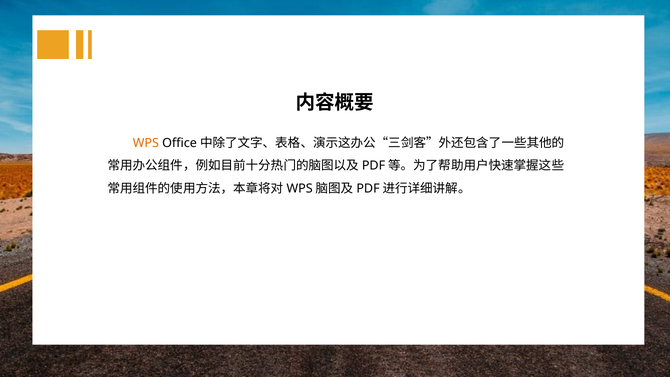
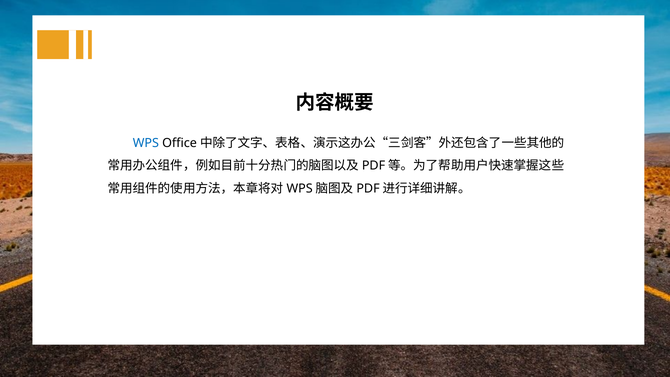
WPS colour: orange -> blue (146, 143)
